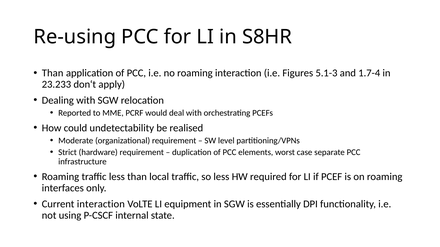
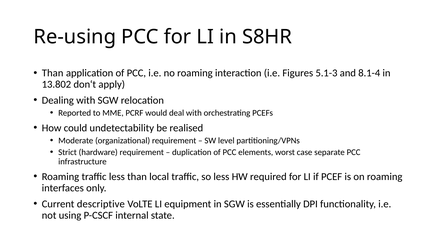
1.7-4: 1.7-4 -> 8.1-4 (369, 73)
23.233: 23.233 -> 13.802 (56, 85)
Current interaction: interaction -> descriptive (101, 204)
